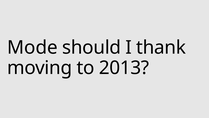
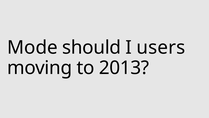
thank: thank -> users (161, 47)
